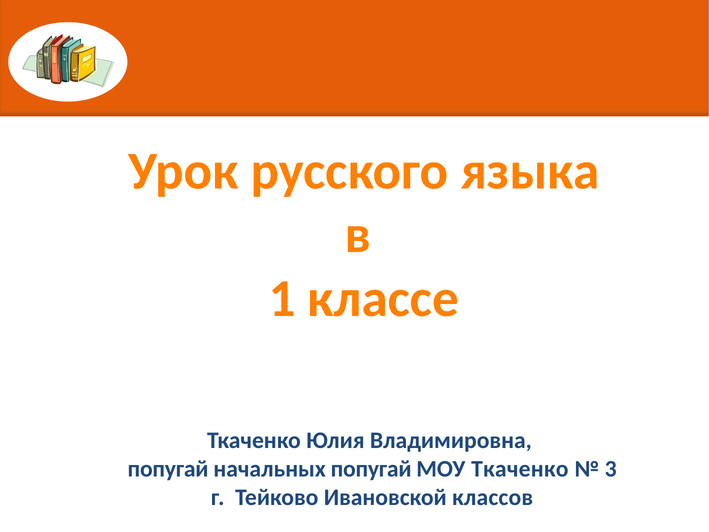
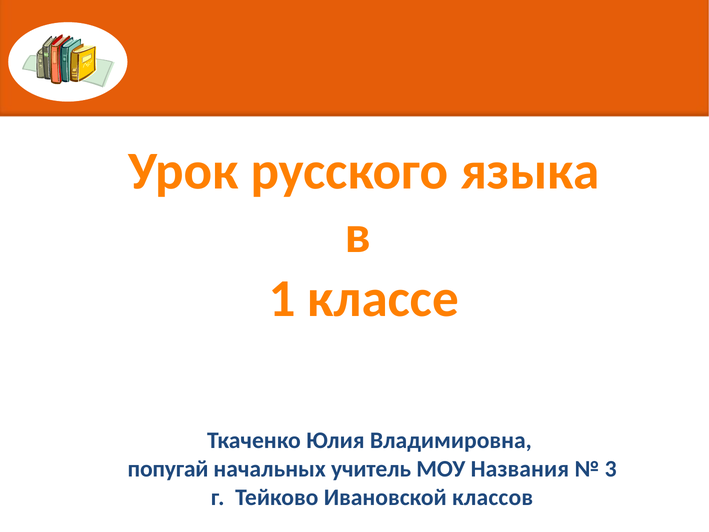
начальных попугай: попугай -> учитель (371, 469)
МОУ Ткаченко: Ткаченко -> Названия (520, 469)
